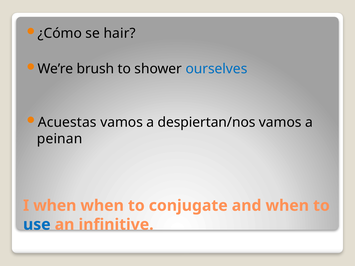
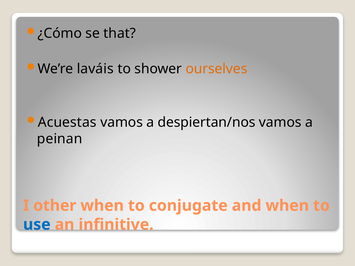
hair: hair -> that (120, 33)
brush: brush -> laváis (95, 69)
ourselves colour: blue -> orange (216, 69)
I when: when -> other (55, 206)
